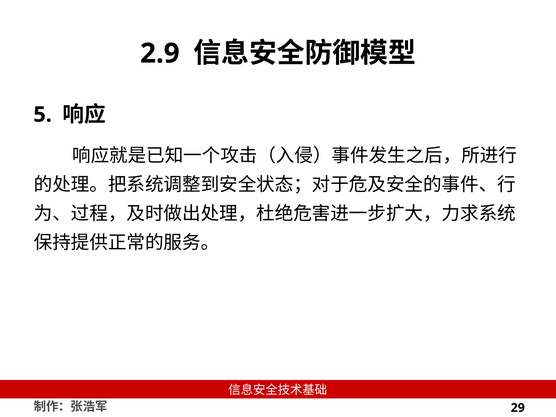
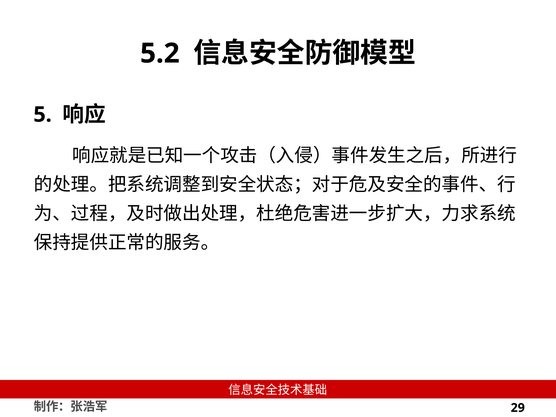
2.9: 2.9 -> 5.2 (160, 53)
